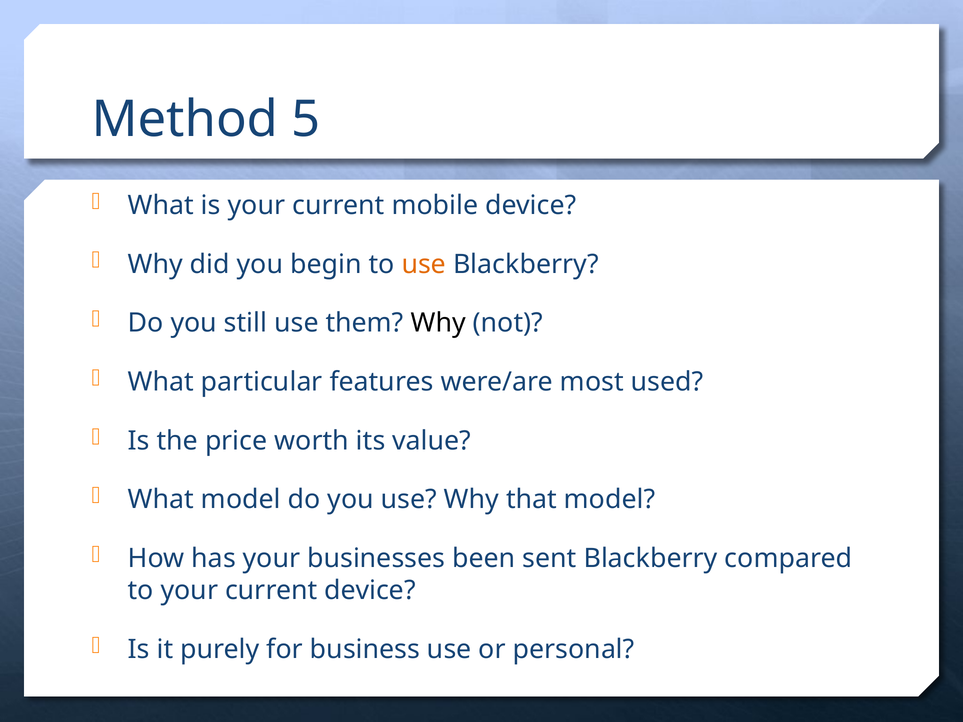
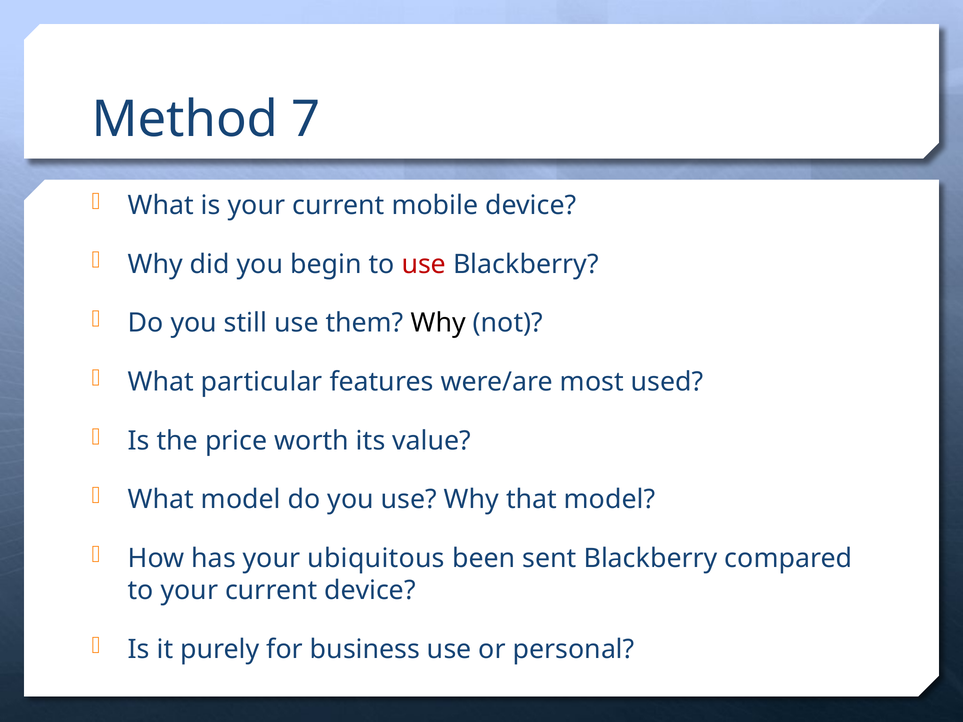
5: 5 -> 7 (306, 120)
use colour: orange -> red (424, 264)
businesses: businesses -> ubiquitous (376, 559)
